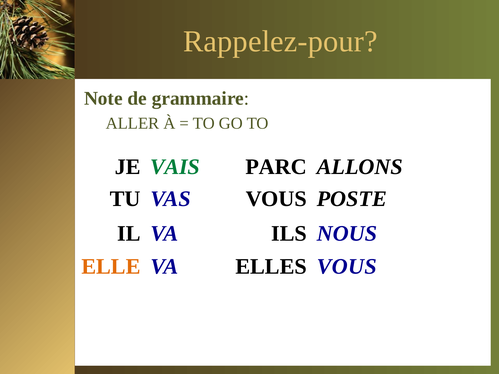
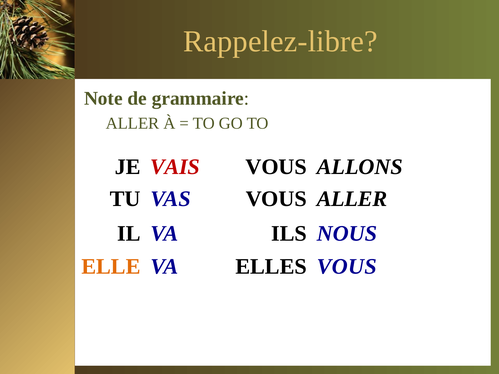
Rappelez-pour: Rappelez-pour -> Rappelez-libre (280, 42)
VAIS colour: green -> red (175, 167)
PARC: PARC -> VOUS (276, 167)
VOUS POSTE: POSTE -> ALLER (352, 199)
